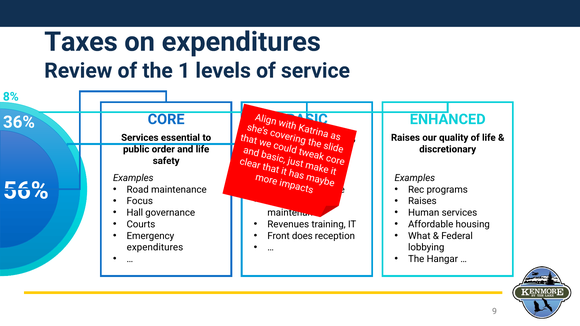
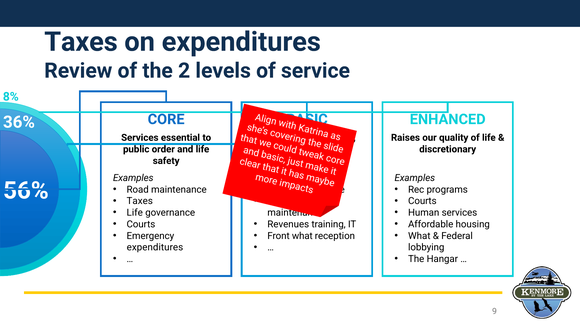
1: 1 -> 2 (184, 71)
Focus: Focus -> Taxes (140, 201)
Raises: Raises -> Courts (422, 201)
Hall: Hall -> Life (135, 213)
Front does: does -> what (302, 236)
